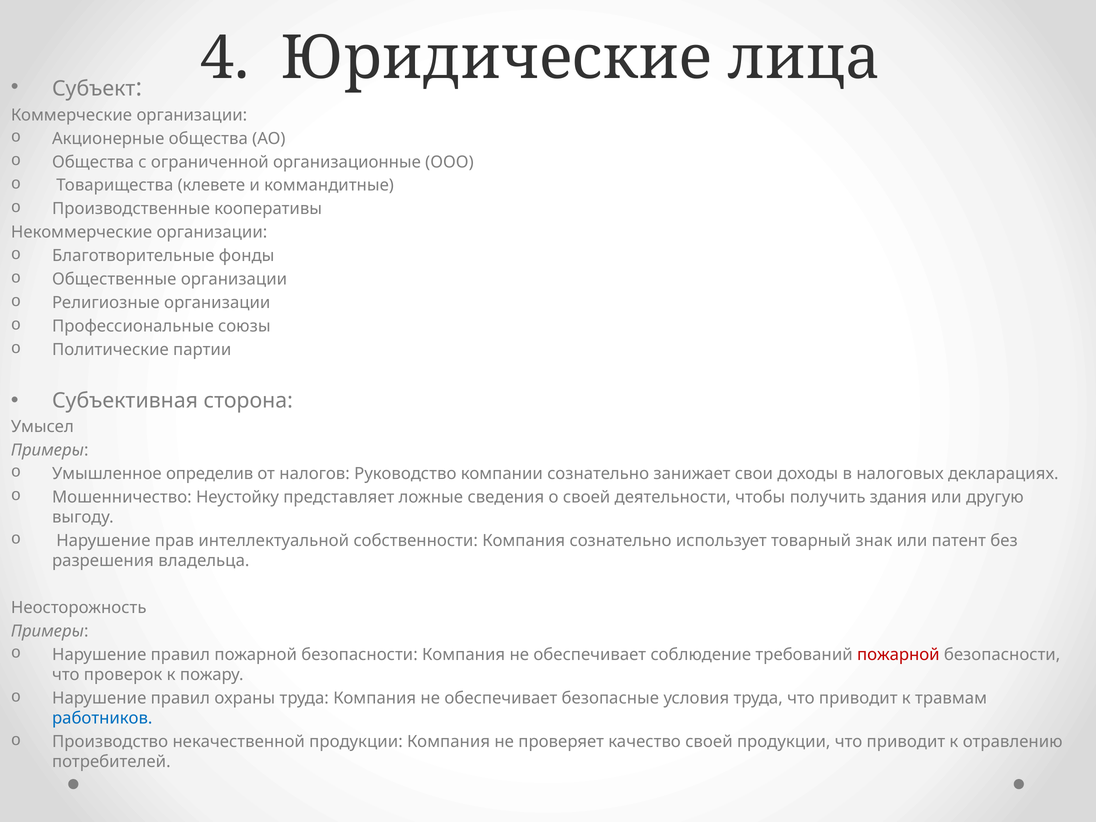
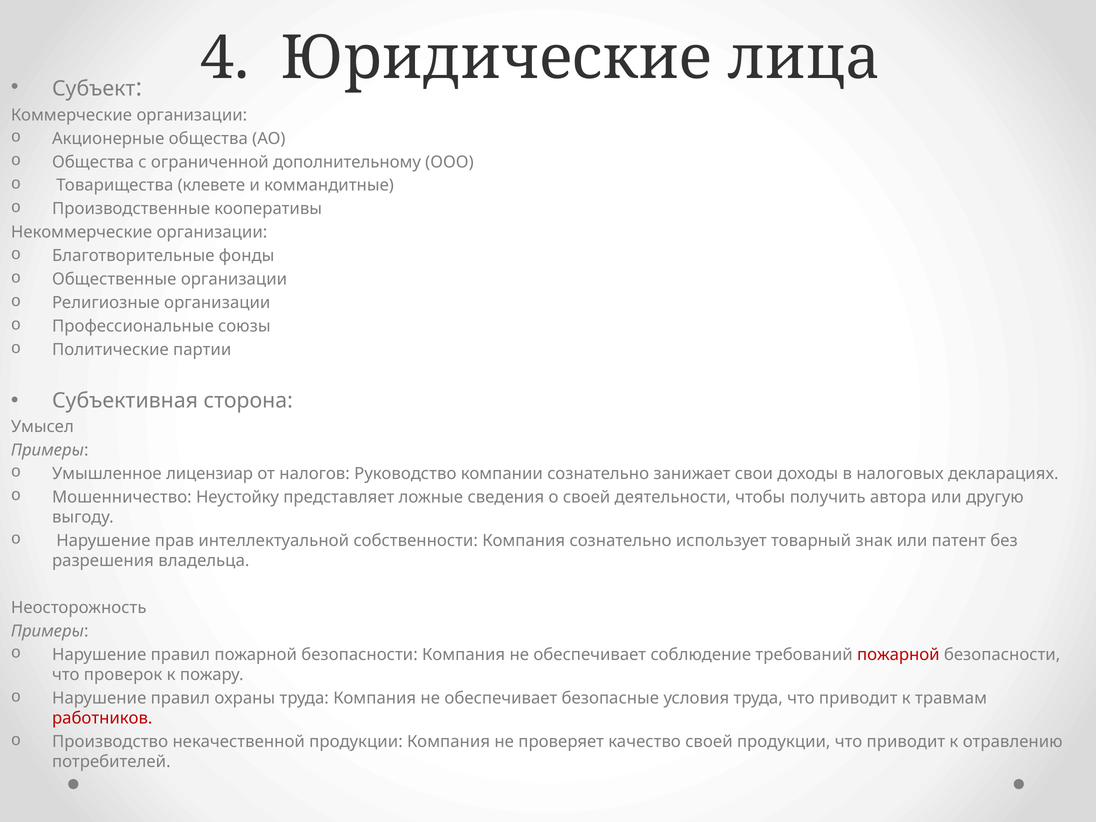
организационные: организационные -> дополнительному (347, 162)
определив: определив -> лицензиар (210, 474)
здания: здания -> автора (898, 497)
работников colour: blue -> red (102, 718)
